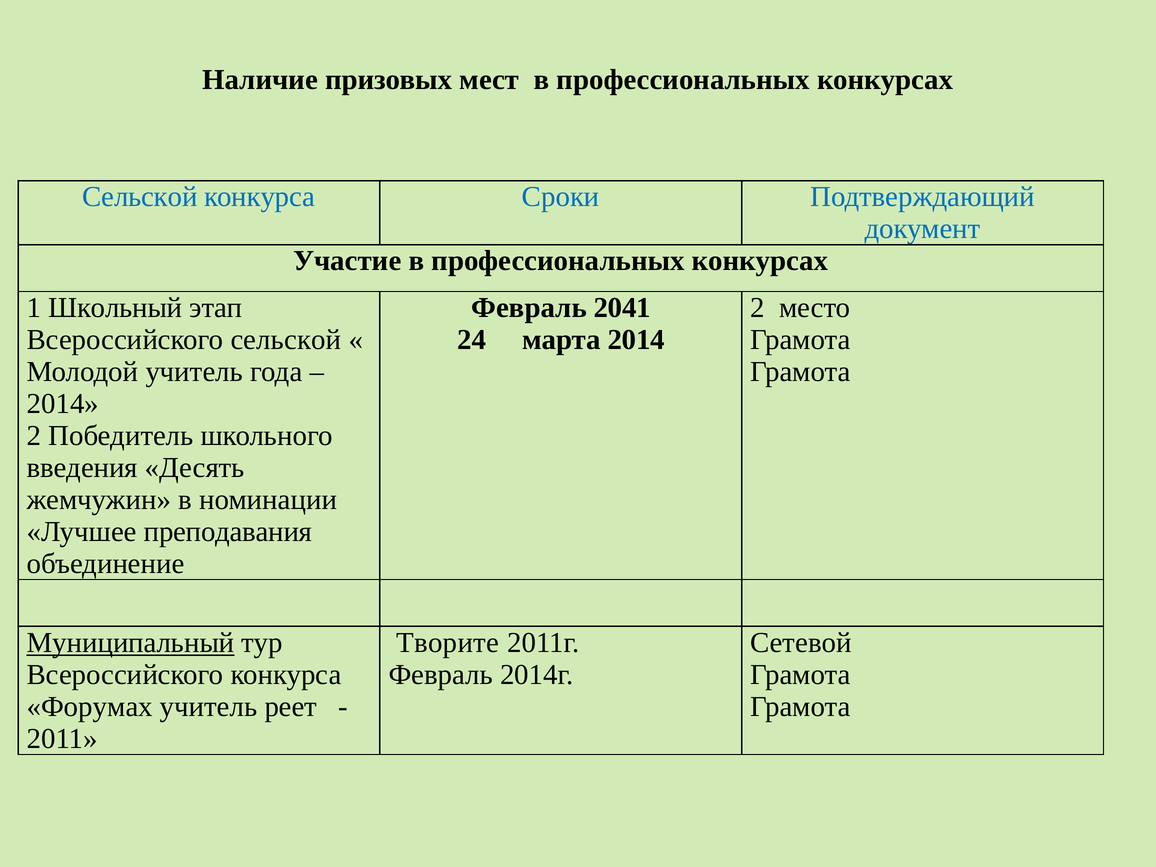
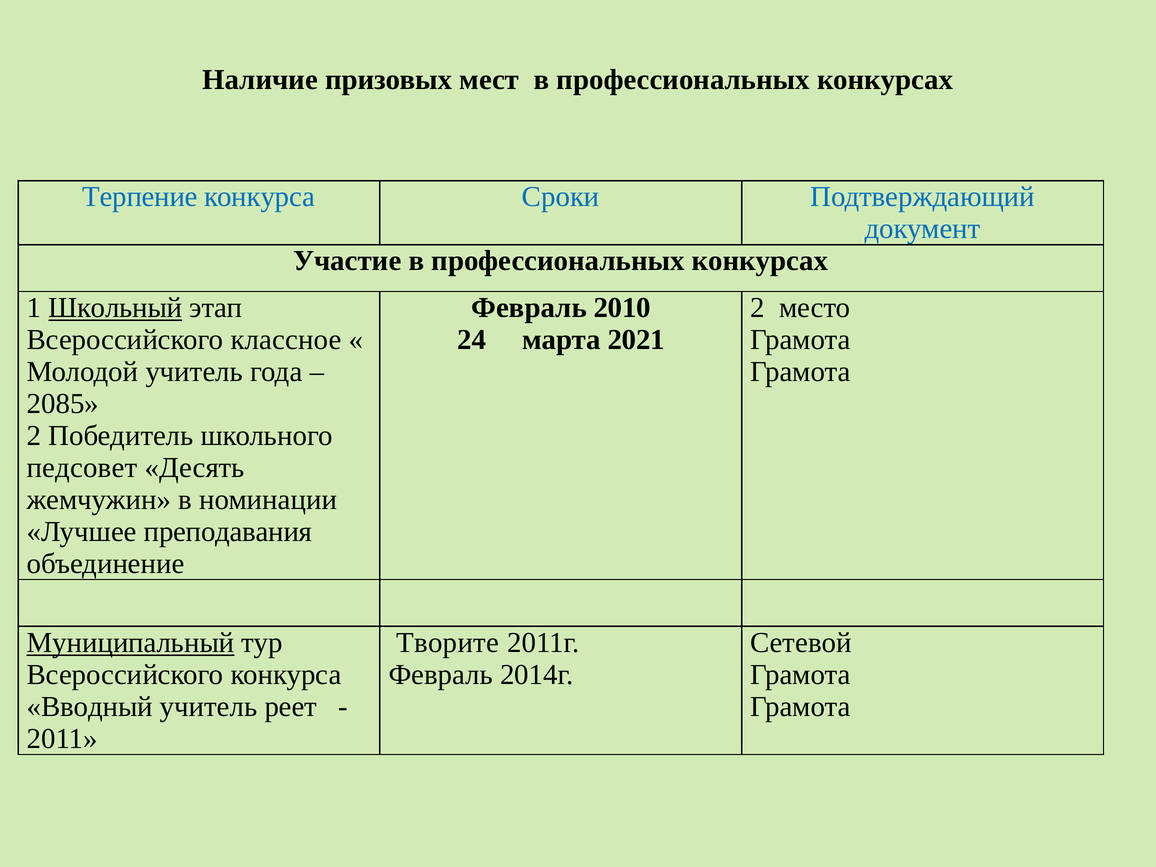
Сельской: Сельской -> Терпение (140, 197)
Школьный underline: none -> present (115, 308)
2041: 2041 -> 2010 (622, 308)
Всероссийского сельской: сельской -> классное (286, 340)
марта 2014: 2014 -> 2021 (636, 340)
2014: 2014 -> 2085 (63, 404)
введения: введения -> педсовет (82, 468)
Форумах: Форумах -> Вводный (90, 707)
